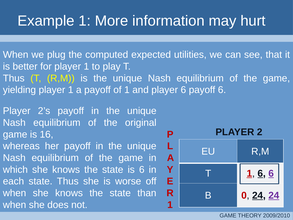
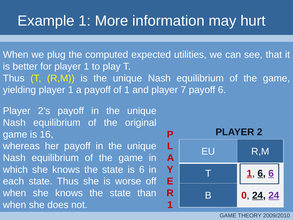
player 6: 6 -> 7 (183, 90)
